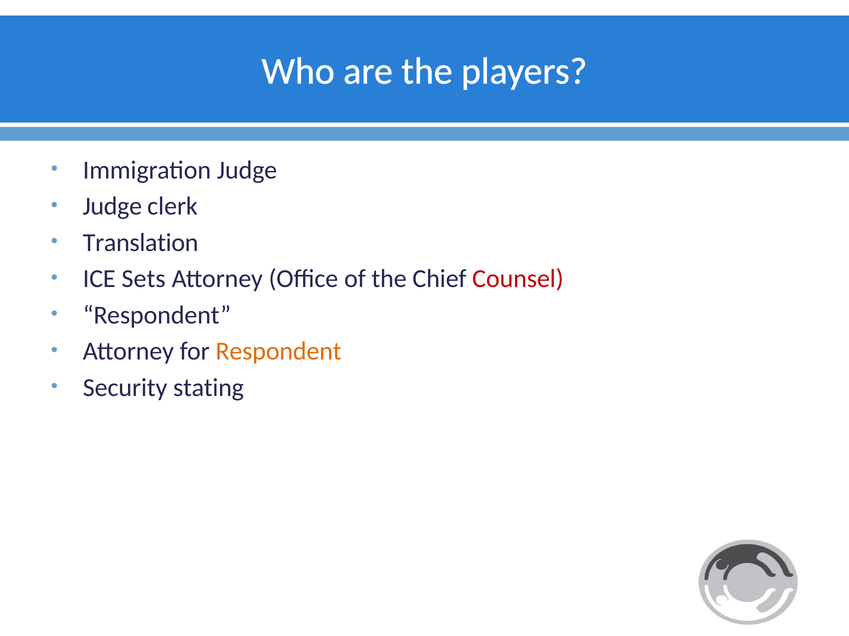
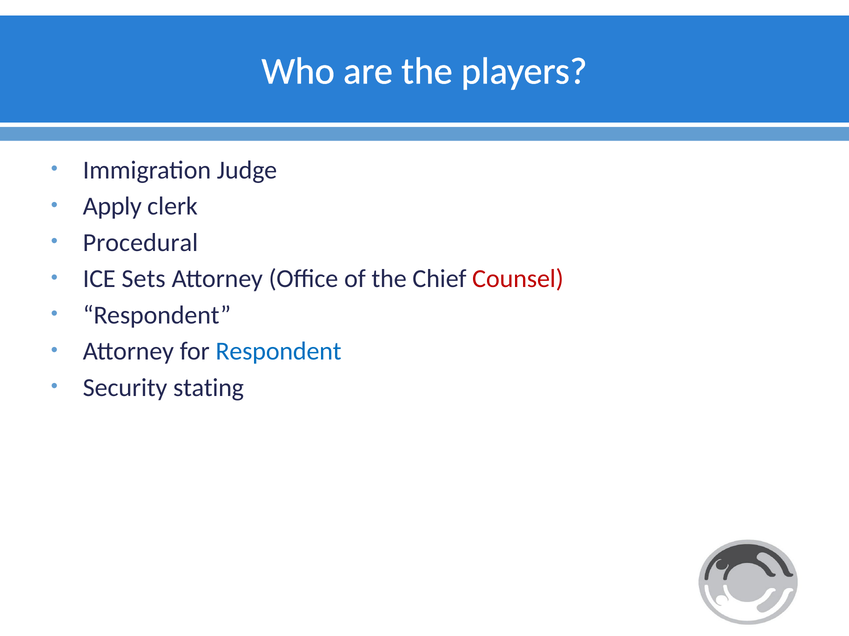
Judge: Judge -> Apply (112, 206)
Translation: Translation -> Procedural (140, 243)
Respondent colour: orange -> blue (279, 352)
